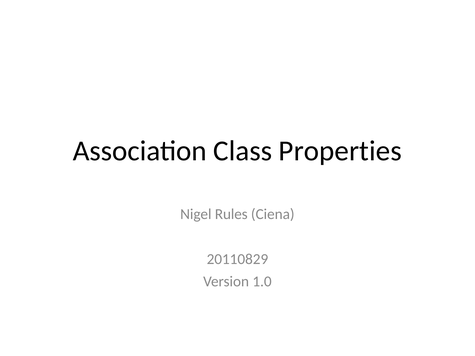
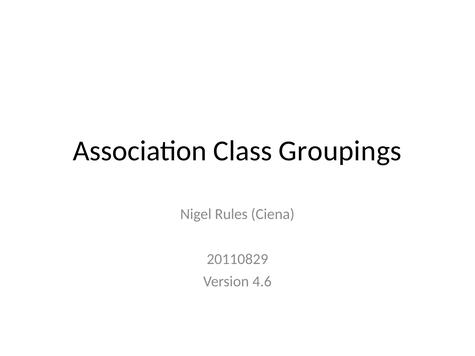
Properties: Properties -> Groupings (340, 151)
1.0: 1.0 -> 4.6 (262, 282)
